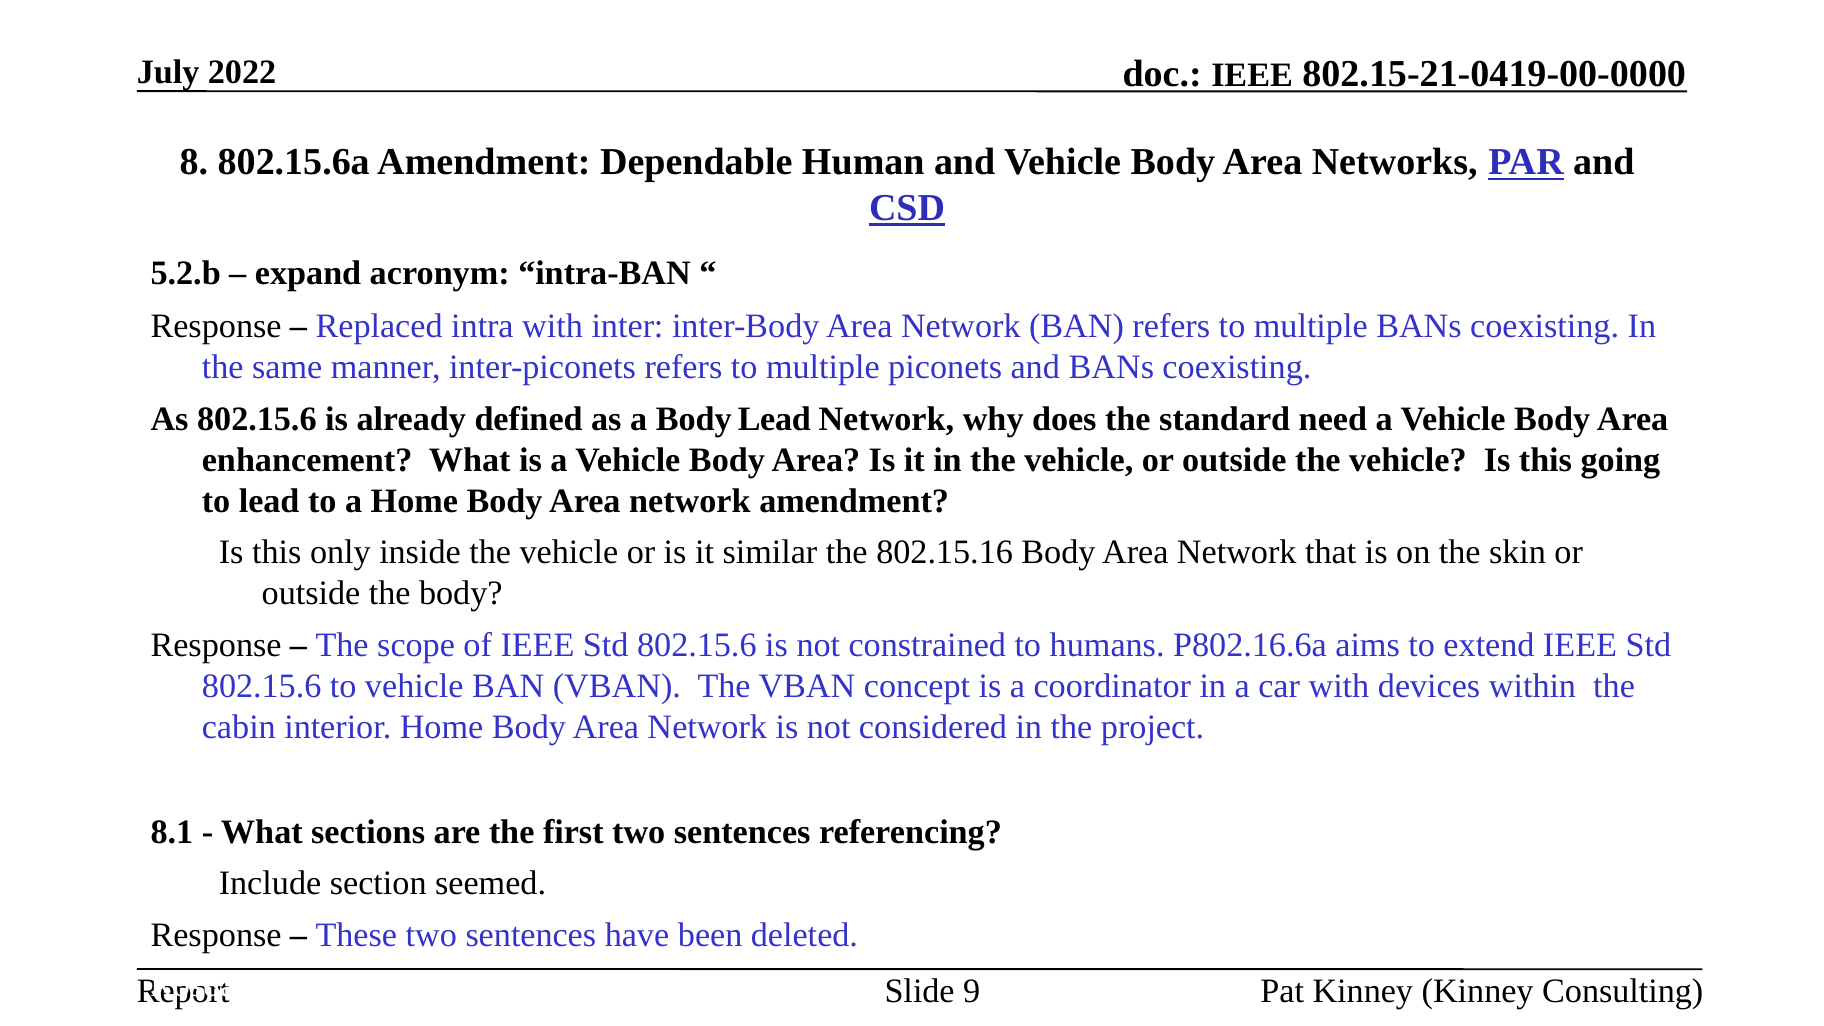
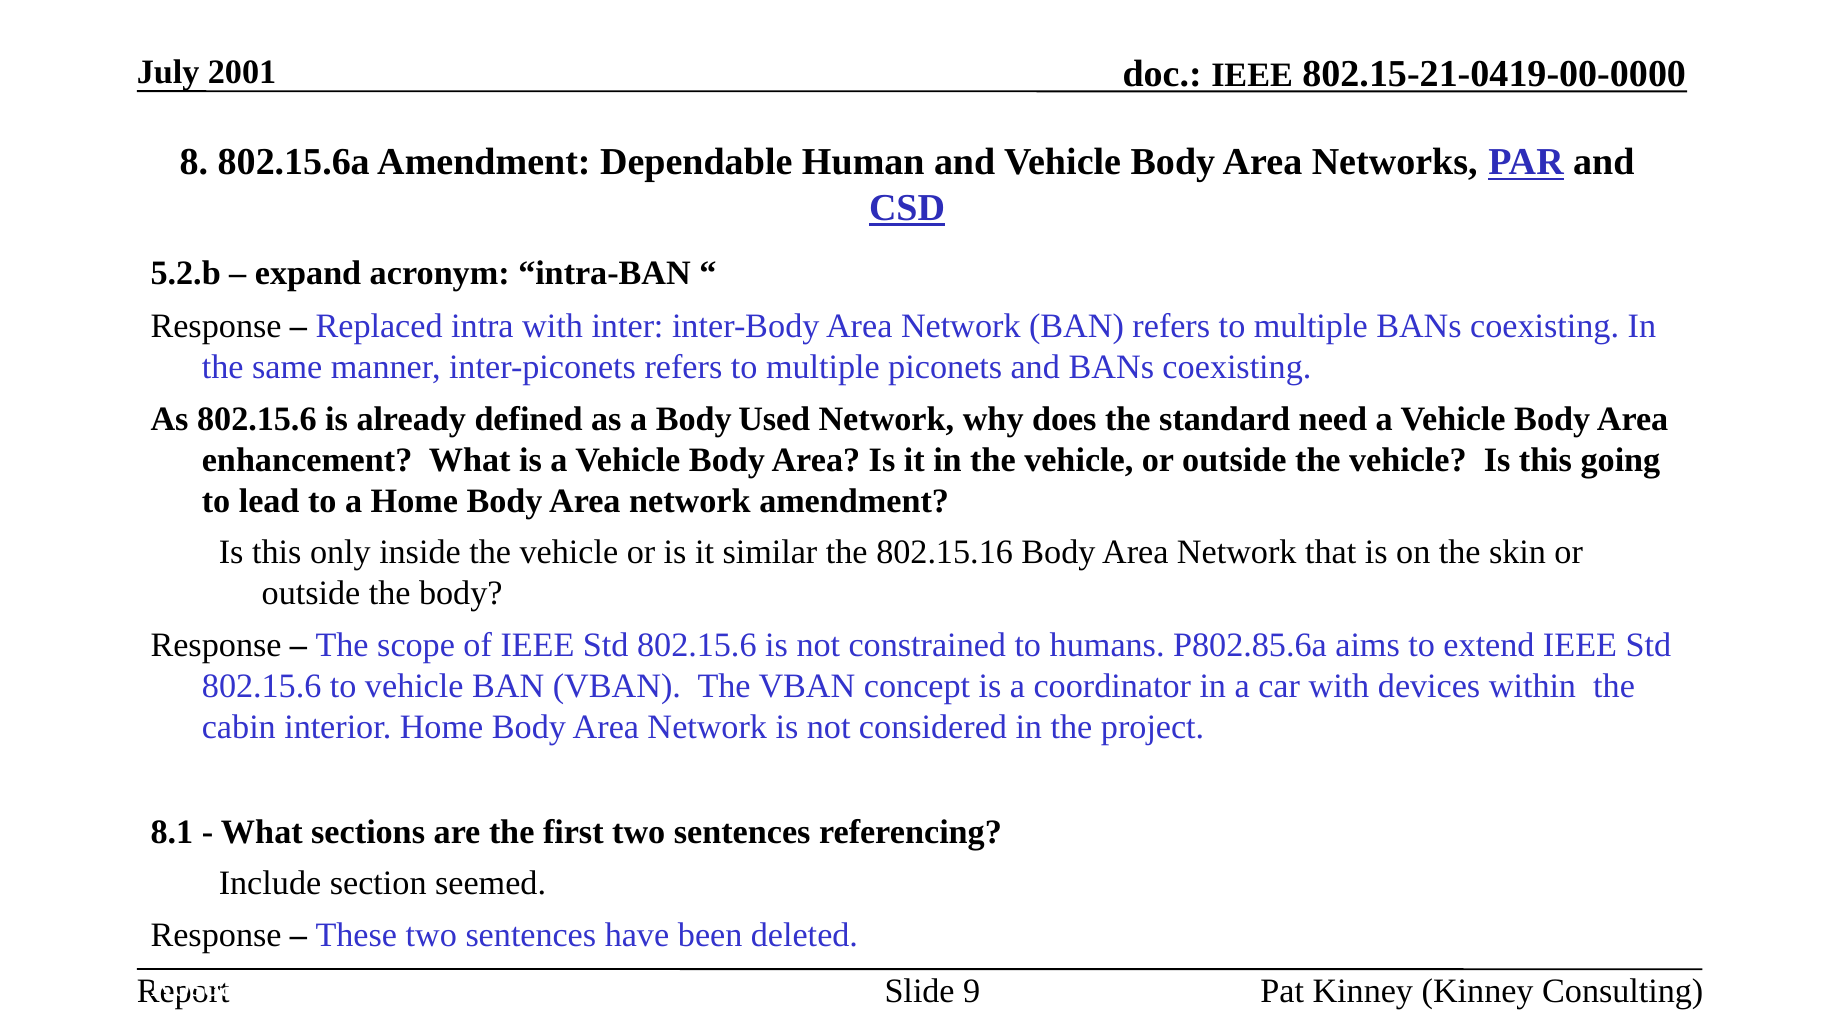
2022: 2022 -> 2001 (242, 73)
Body Lead: Lead -> Used (774, 419)
P802.16.6a: P802.16.6a -> P802.85.6a (1250, 646)
